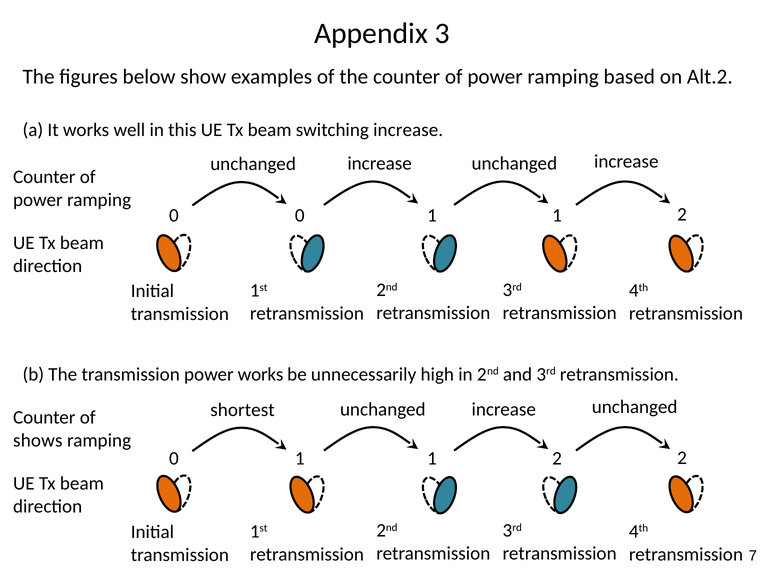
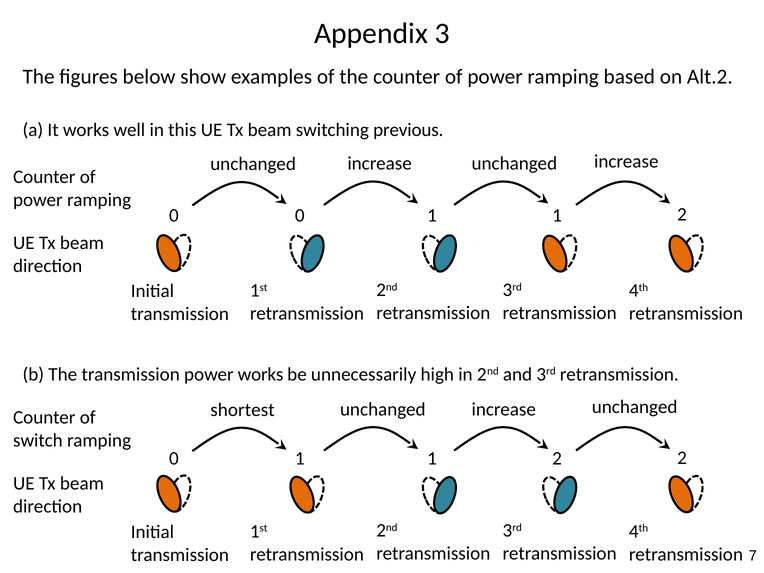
switching increase: increase -> previous (408, 130)
shows: shows -> switch (38, 440)
